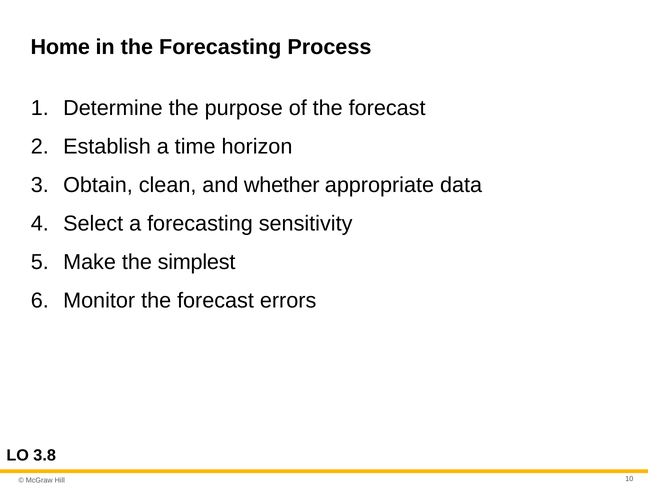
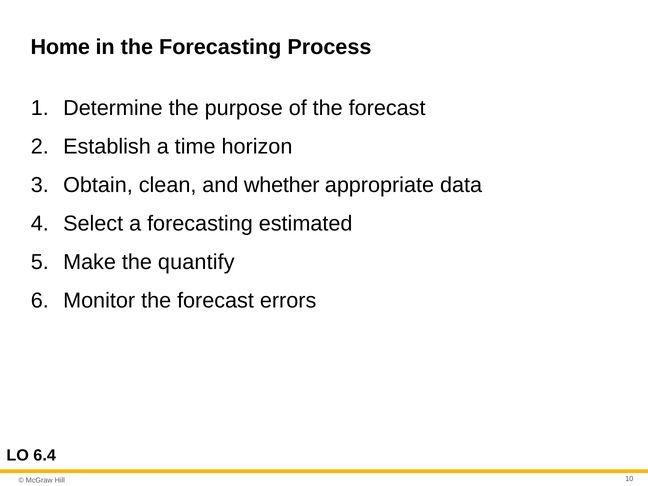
sensitivity: sensitivity -> estimated (306, 224)
simplest: simplest -> quantify (196, 262)
3.8: 3.8 -> 6.4 (45, 456)
